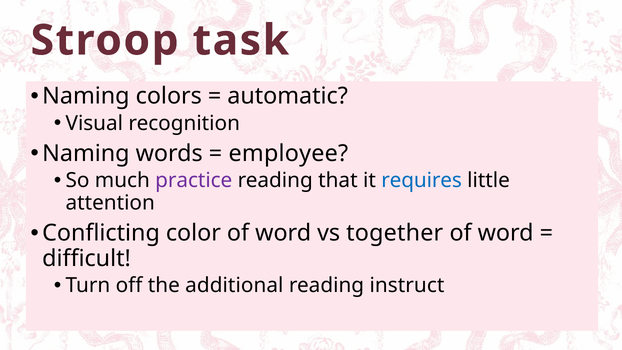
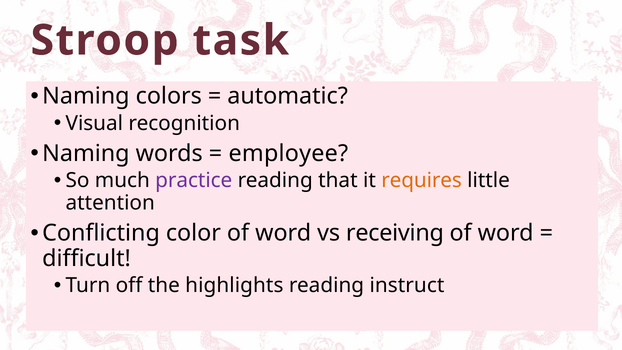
requires colour: blue -> orange (422, 181)
together: together -> receiving (395, 233)
additional: additional -> highlights (234, 285)
